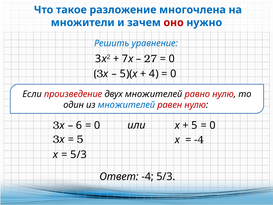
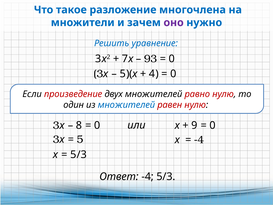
оно colour: red -> purple (174, 23)
27: 27 -> 93 (151, 59)
6: 6 -> 8 (79, 125)
5: 5 -> 9 (194, 125)
